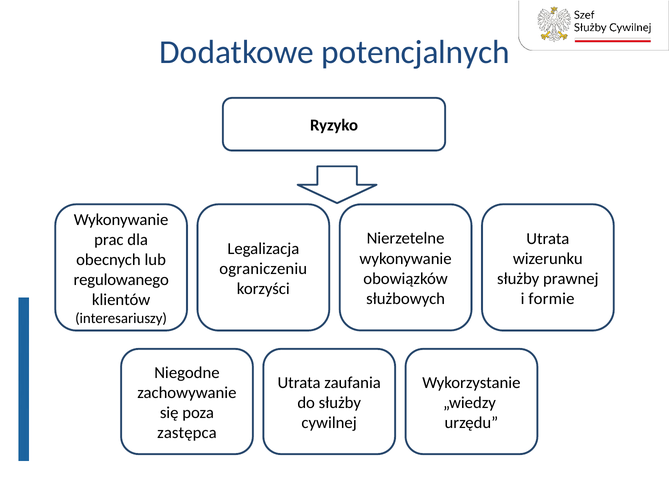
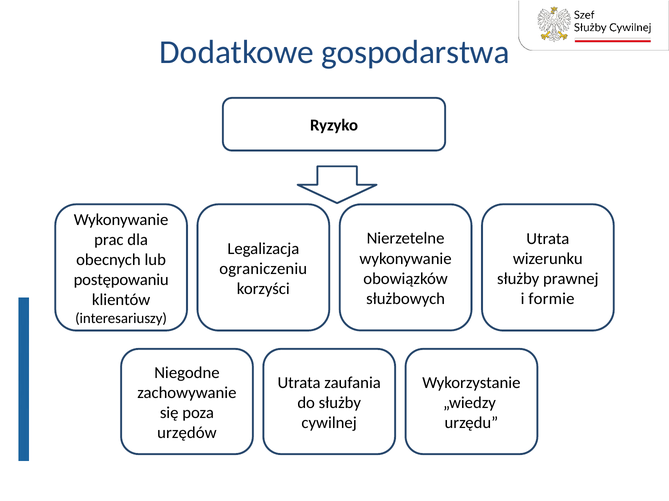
potencjalnych: potencjalnych -> gospodarstwa (416, 52)
regulowanego: regulowanego -> postępowaniu (121, 280)
zastępca: zastępca -> urzędów (187, 433)
